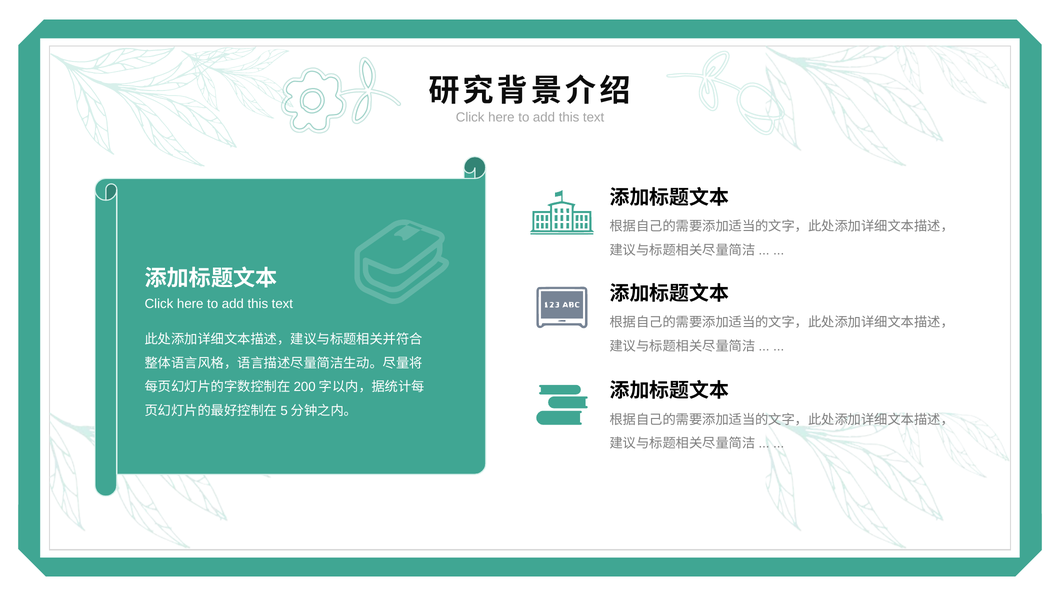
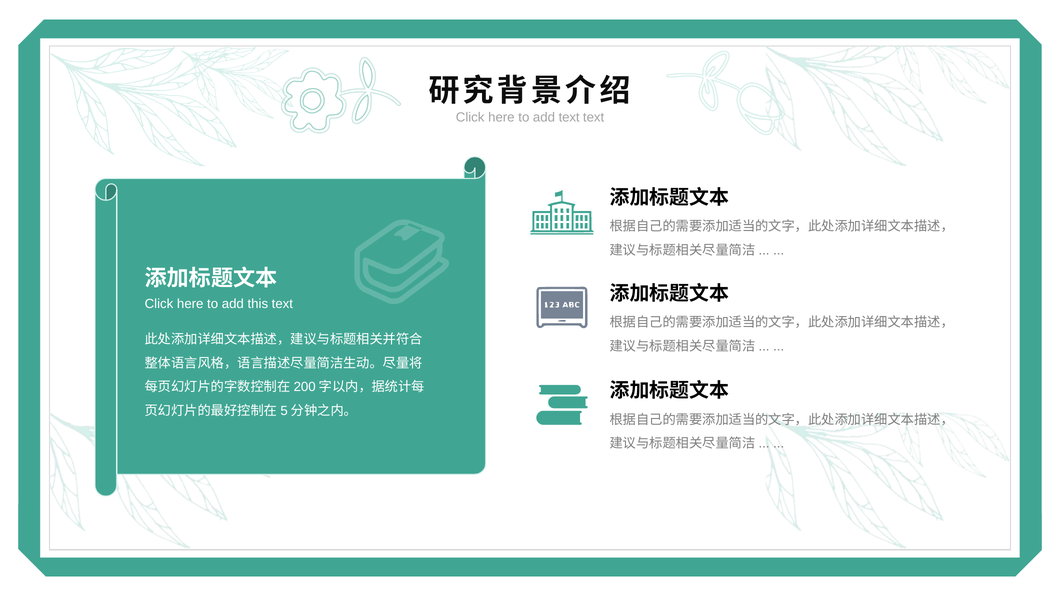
this: this -> text (569, 117)
